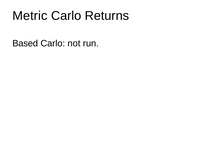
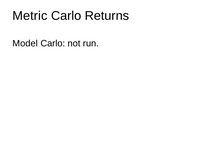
Based: Based -> Model (25, 43)
